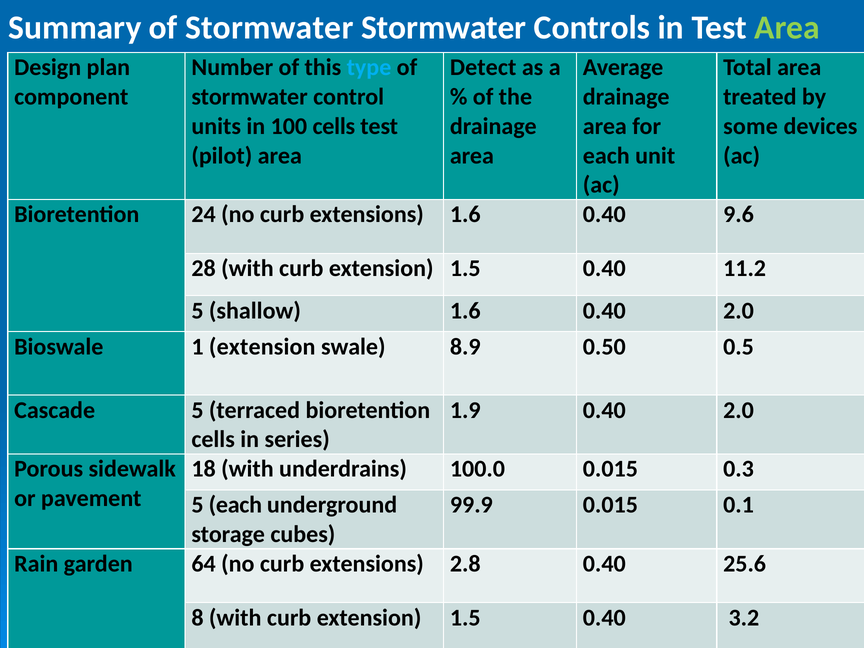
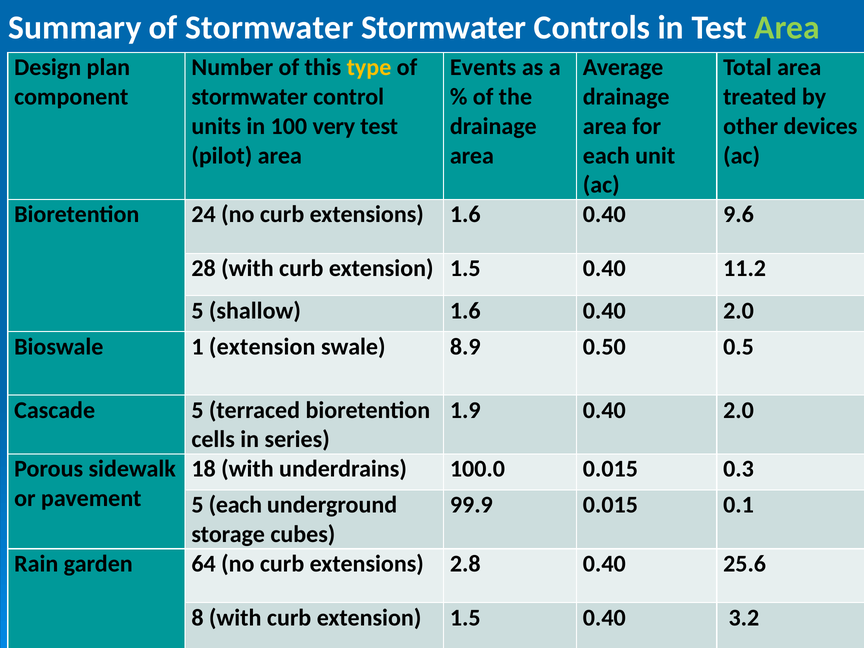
type colour: light blue -> yellow (369, 67)
Detect: Detect -> Events (483, 67)
100 cells: cells -> very (334, 126)
some: some -> other (751, 126)
